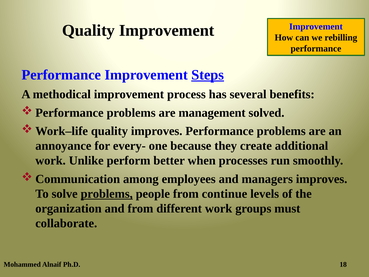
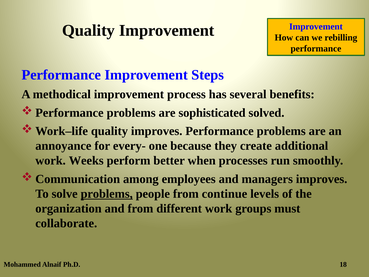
Steps underline: present -> none (208, 75)
management: management -> sophisticated (212, 113)
Unlike: Unlike -> Weeks (86, 160)
